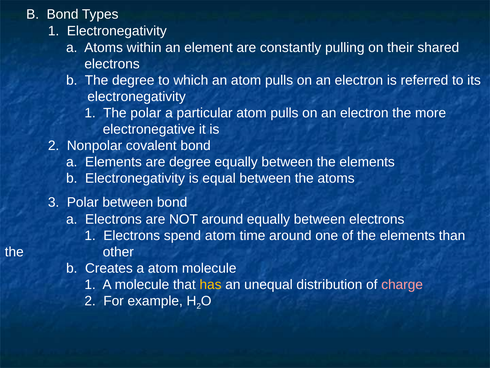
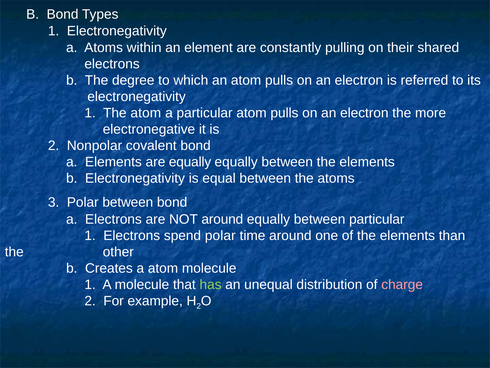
The polar: polar -> atom (146, 113)
are degree: degree -> equally (190, 162)
between electrons: electrons -> particular (377, 219)
spend atom: atom -> polar (220, 235)
has colour: yellow -> light green (211, 284)
